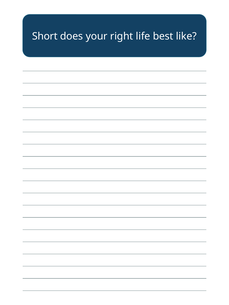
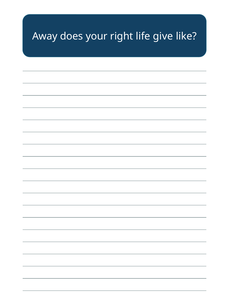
Short: Short -> Away (45, 36)
best: best -> give (163, 36)
